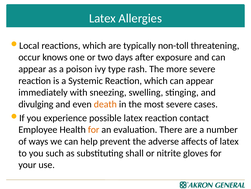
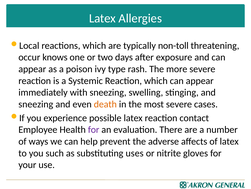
divulging: divulging -> sneezing (36, 104)
for colour: orange -> purple (94, 129)
shall: shall -> uses (135, 153)
